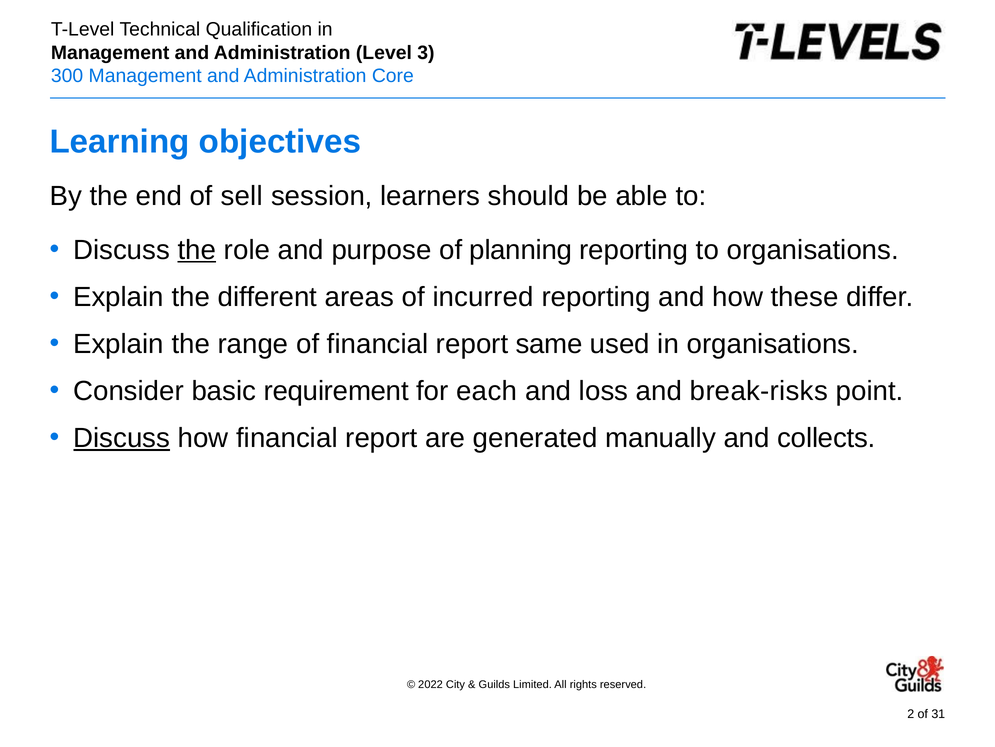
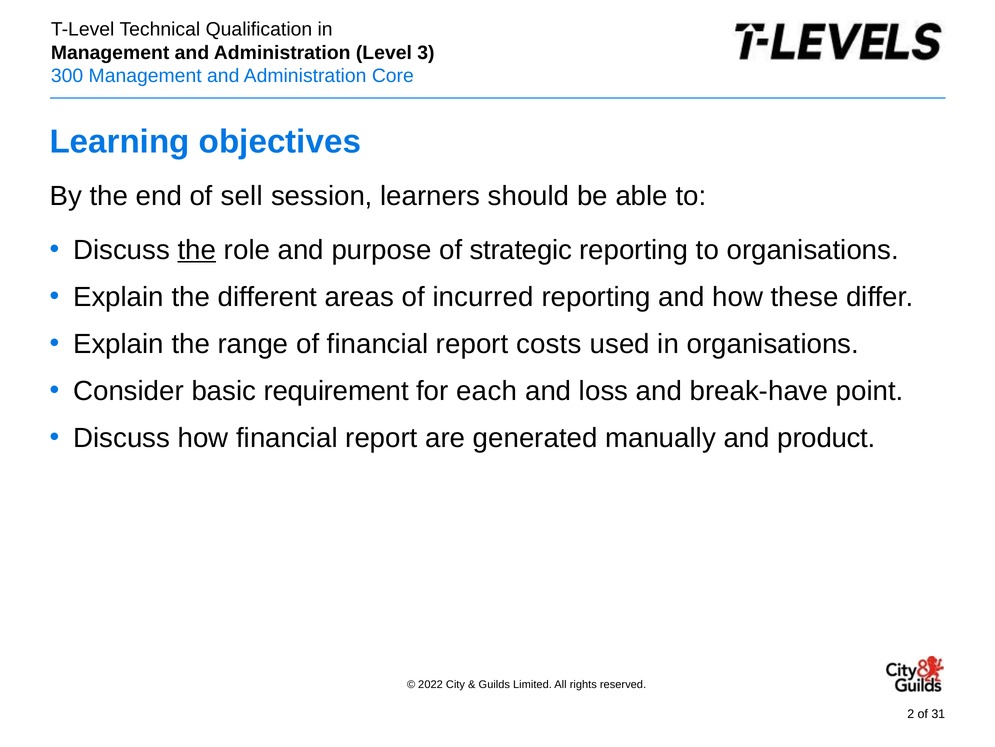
planning: planning -> strategic (521, 250)
same: same -> costs (549, 344)
break-risks: break-risks -> break-have (759, 391)
Discuss underline: present -> none (122, 438)
collects: collects -> product (826, 438)
